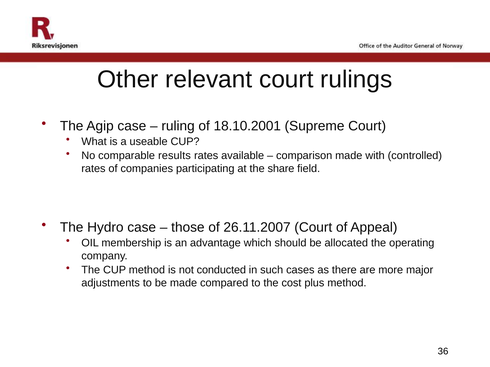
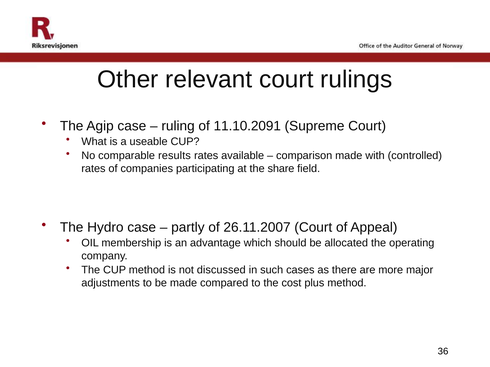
18.10.2001: 18.10.2001 -> 11.10.2091 (247, 126)
those: those -> partly (188, 228)
conducted: conducted -> discussed (221, 270)
